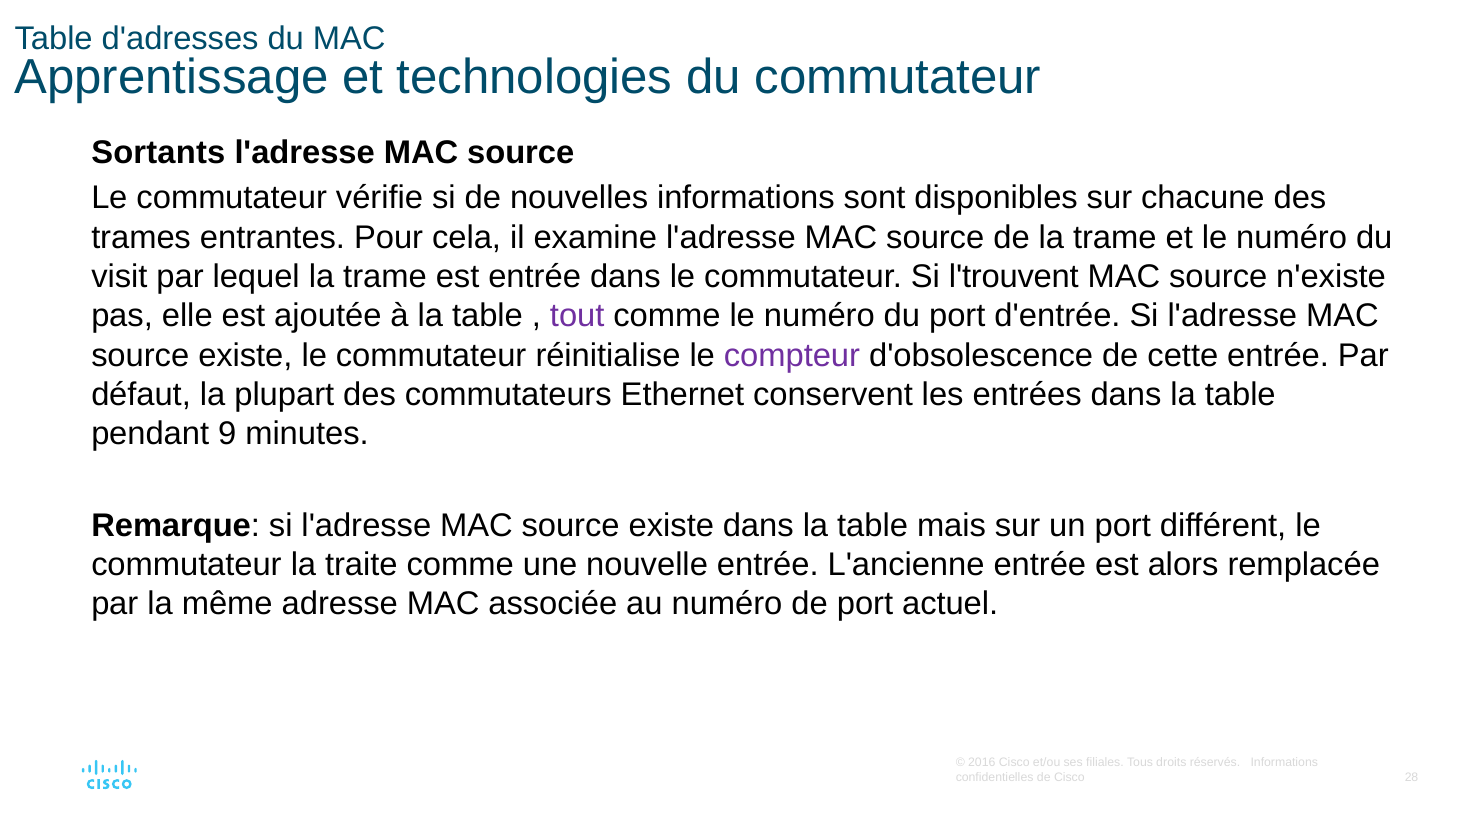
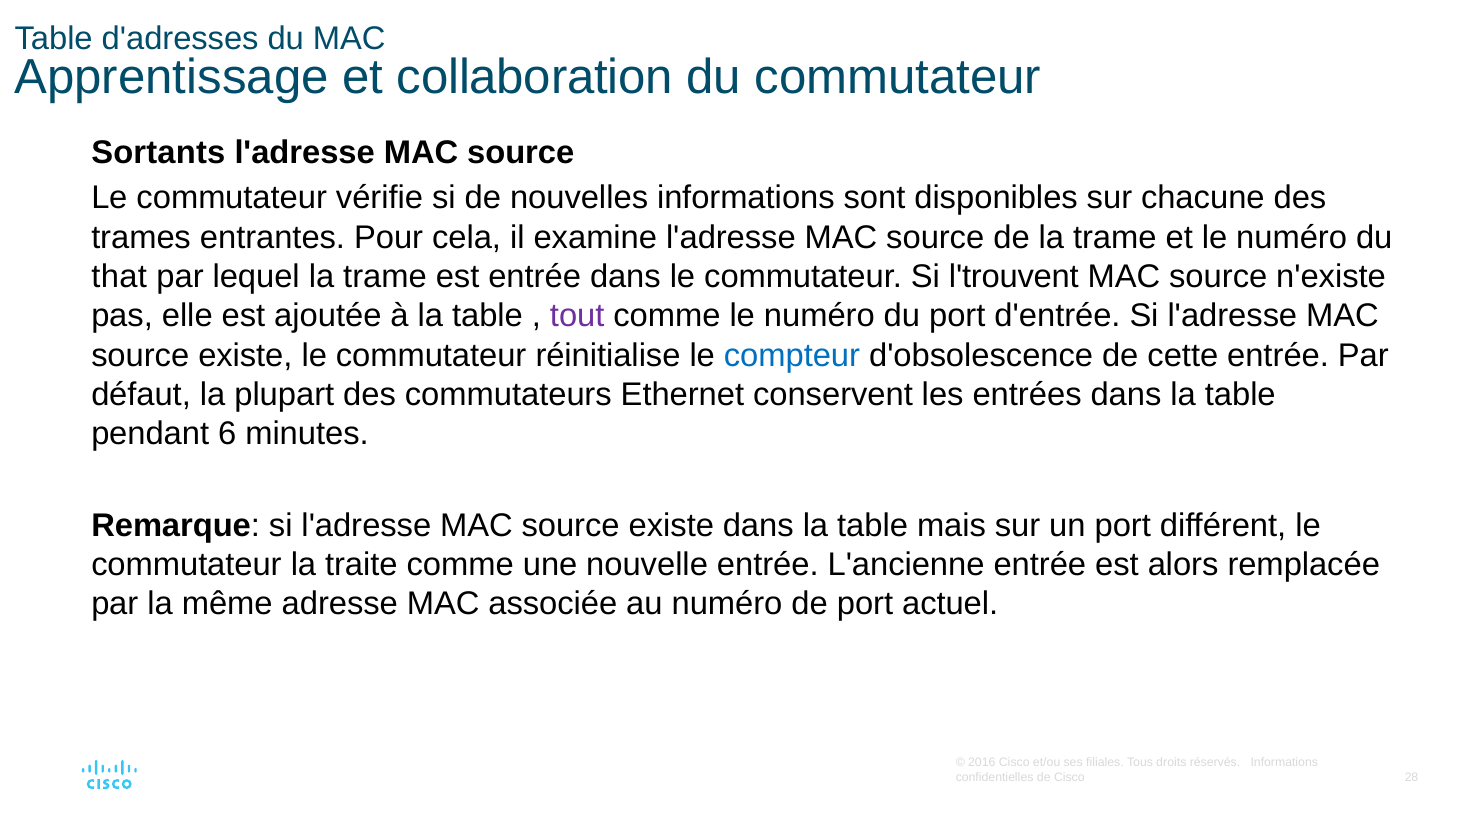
technologies: technologies -> collaboration (535, 78)
visit: visit -> that (119, 277)
compteur colour: purple -> blue (792, 355)
9: 9 -> 6 (227, 434)
